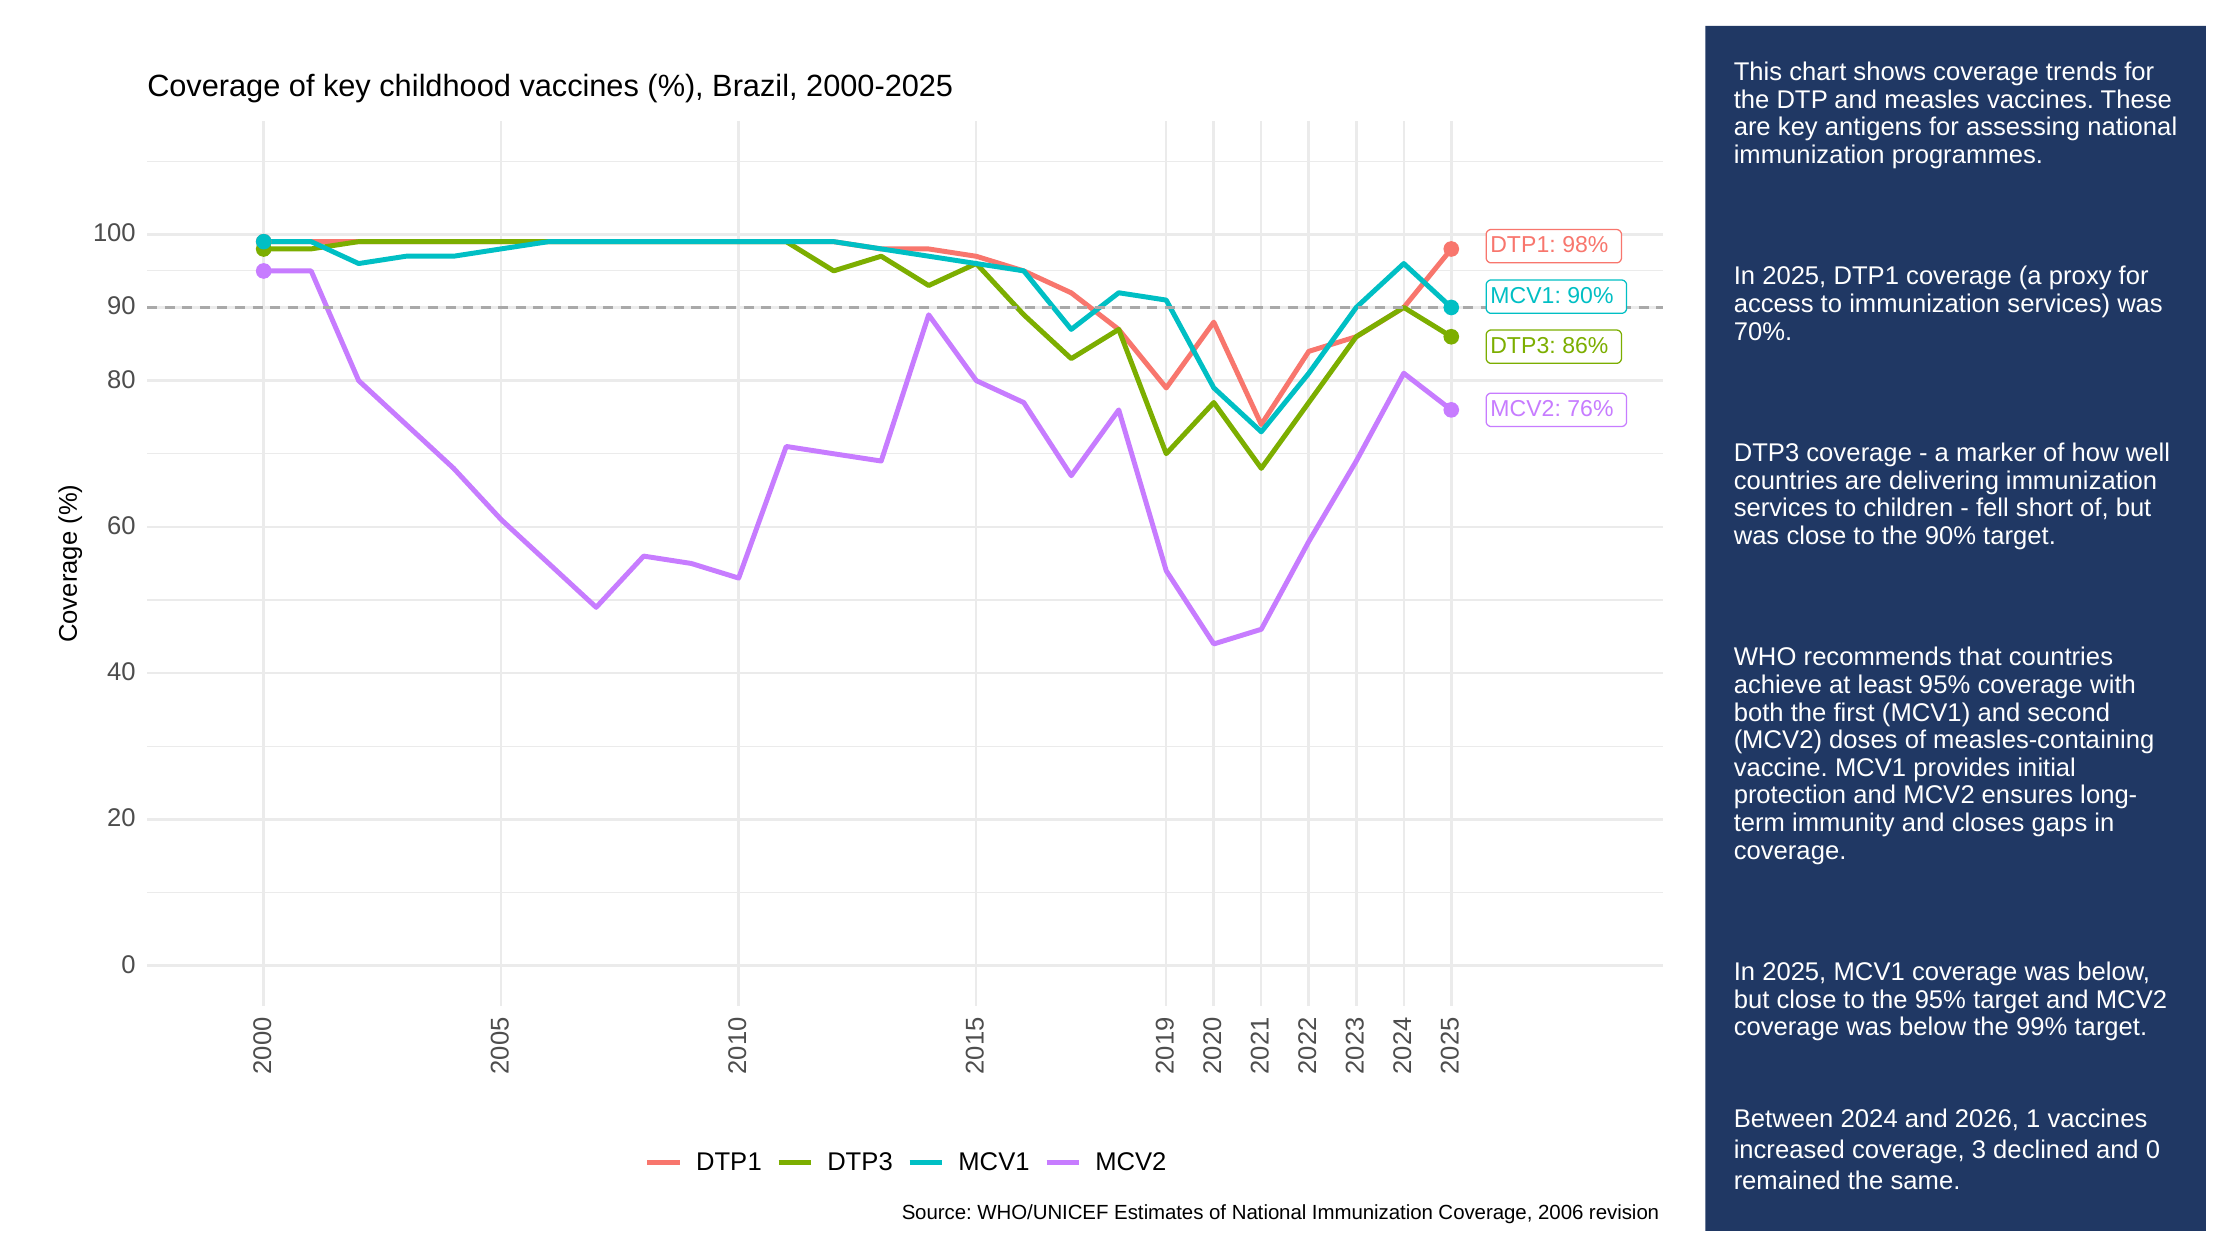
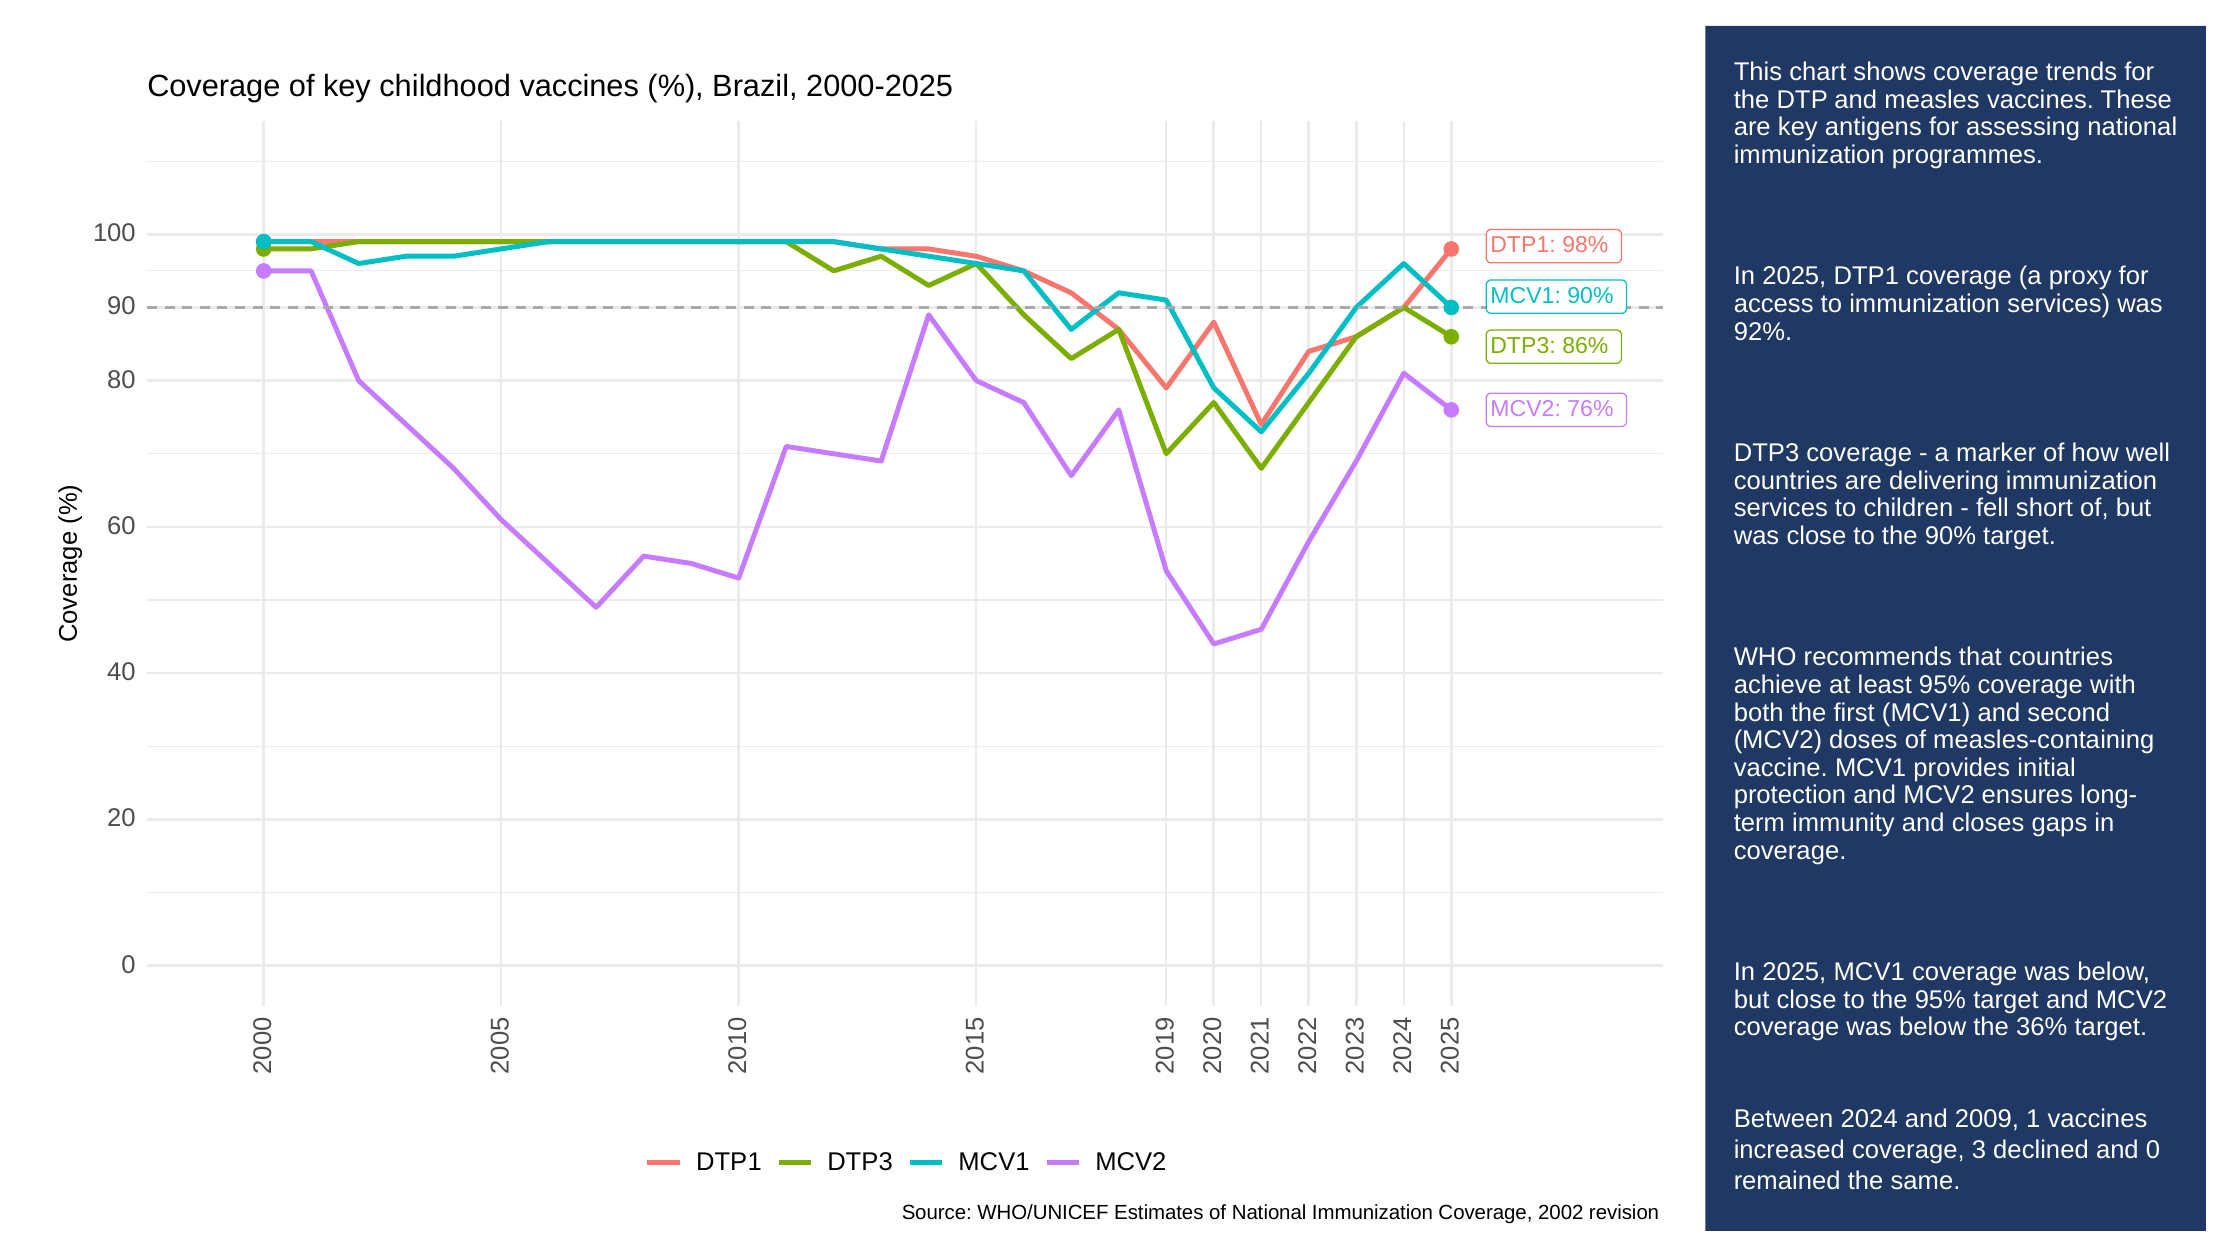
70%: 70% -> 92% (1763, 332)
99%: 99% -> 36% (2042, 1027)
2026: 2026 -> 2009 (1987, 1119)
2006: 2006 -> 2002 (1561, 1213)
